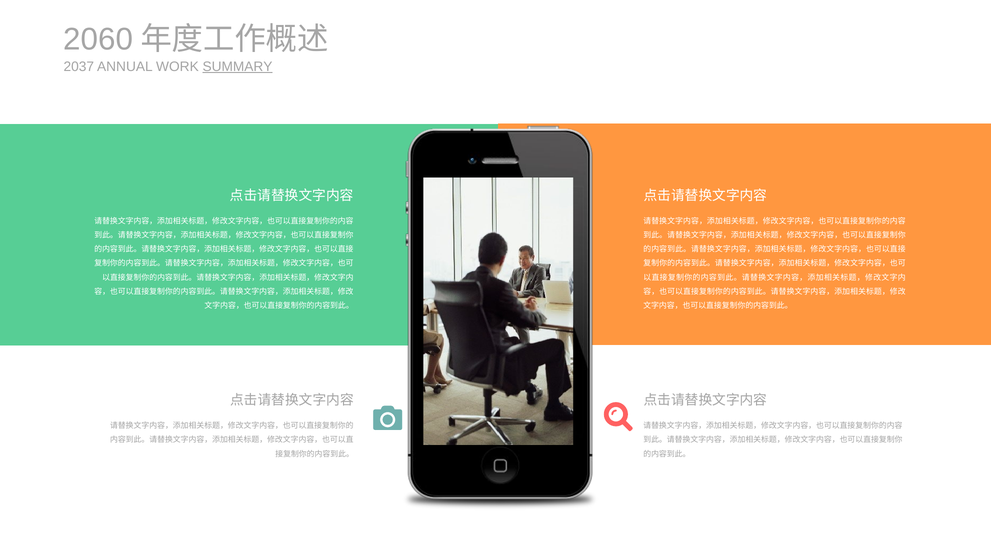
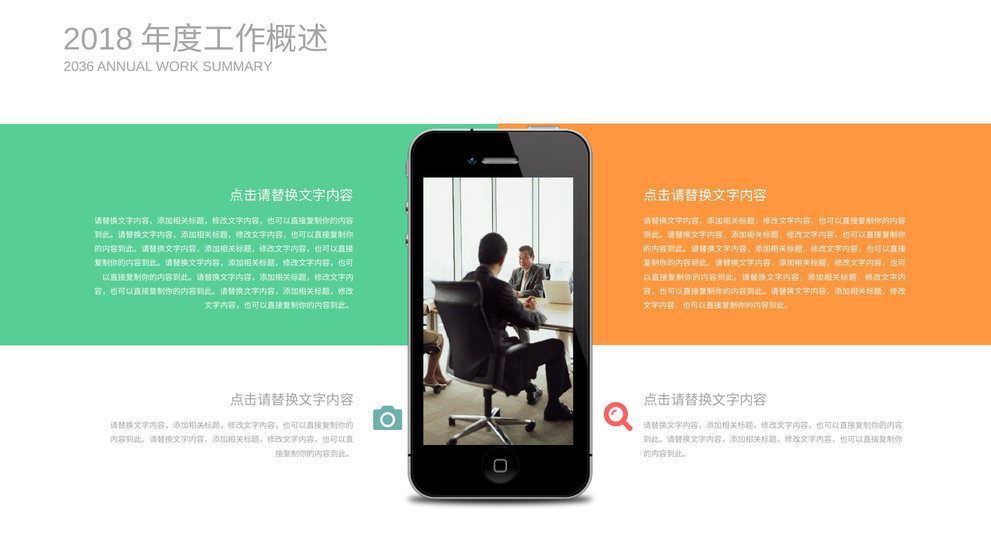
2060: 2060 -> 2018 (98, 39)
2037: 2037 -> 2036 (79, 67)
SUMMARY underline: present -> none (238, 67)
